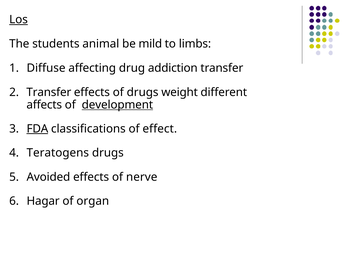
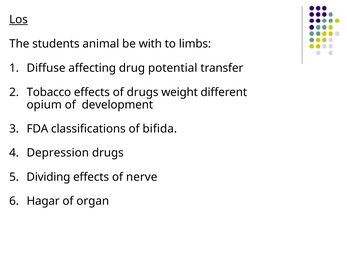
mild: mild -> with (150, 44)
addiction: addiction -> potential (173, 68)
Transfer: Transfer -> Tobacco (49, 92)
affects: affects -> opium (44, 104)
development underline: present -> none (117, 104)
FDA underline: present -> none (37, 128)
effect: effect -> bifida (160, 128)
Teratogens: Teratogens -> Depression (58, 152)
Avoided: Avoided -> Dividing (48, 176)
